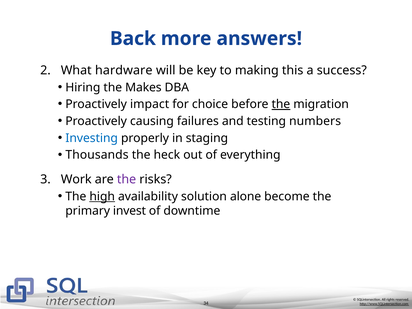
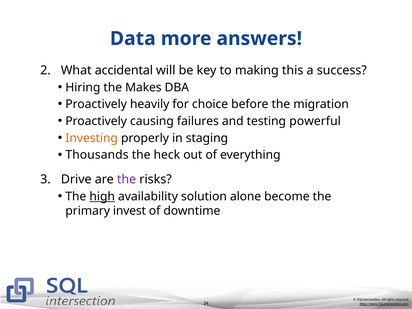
Back: Back -> Data (133, 39)
hardware: hardware -> accidental (124, 70)
impact: impact -> heavily (150, 104)
the underline: present -> none (281, 104)
numbers: numbers -> powerful (315, 121)
Investing colour: blue -> orange (92, 138)
Work: Work -> Drive (76, 179)
